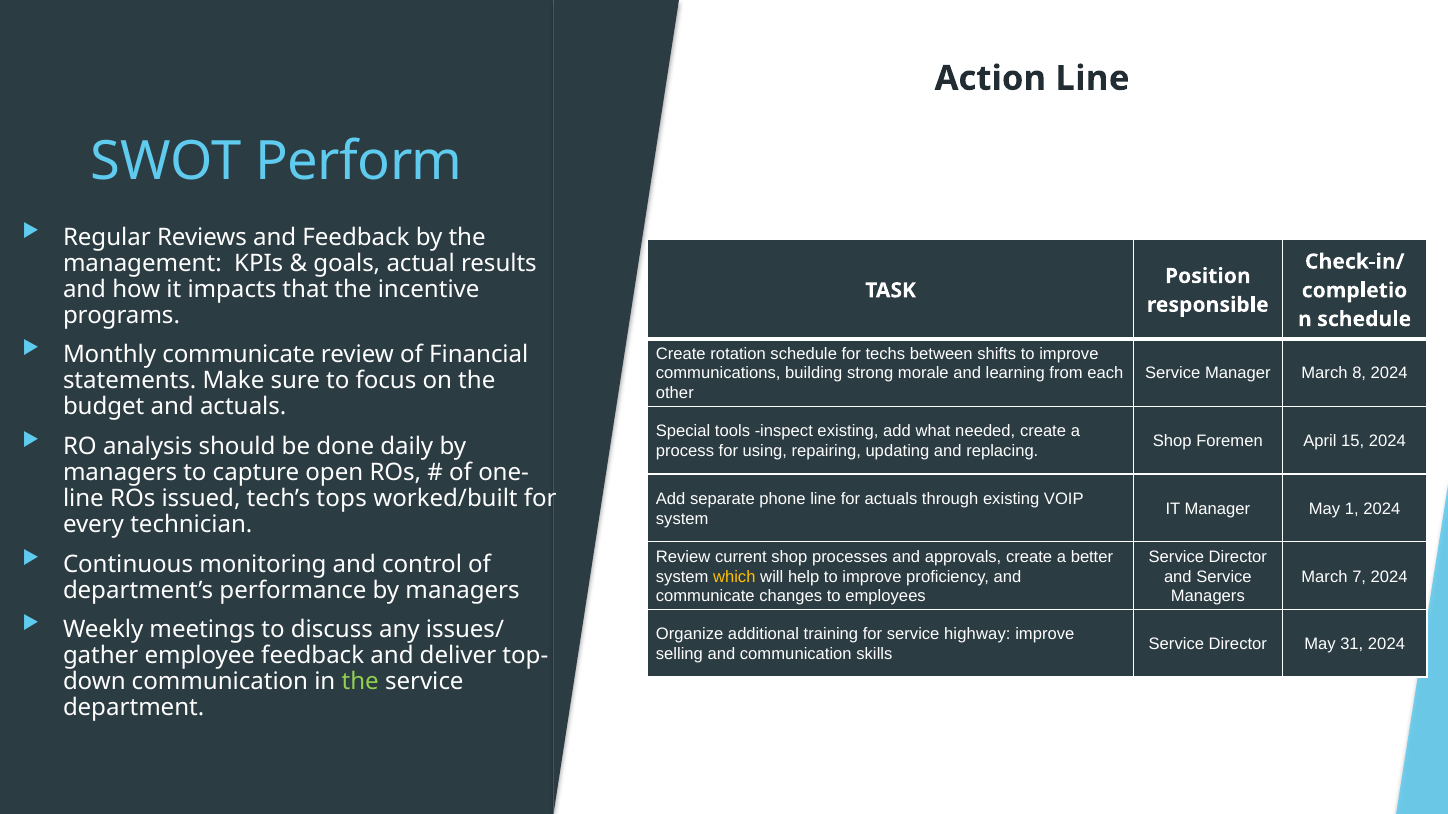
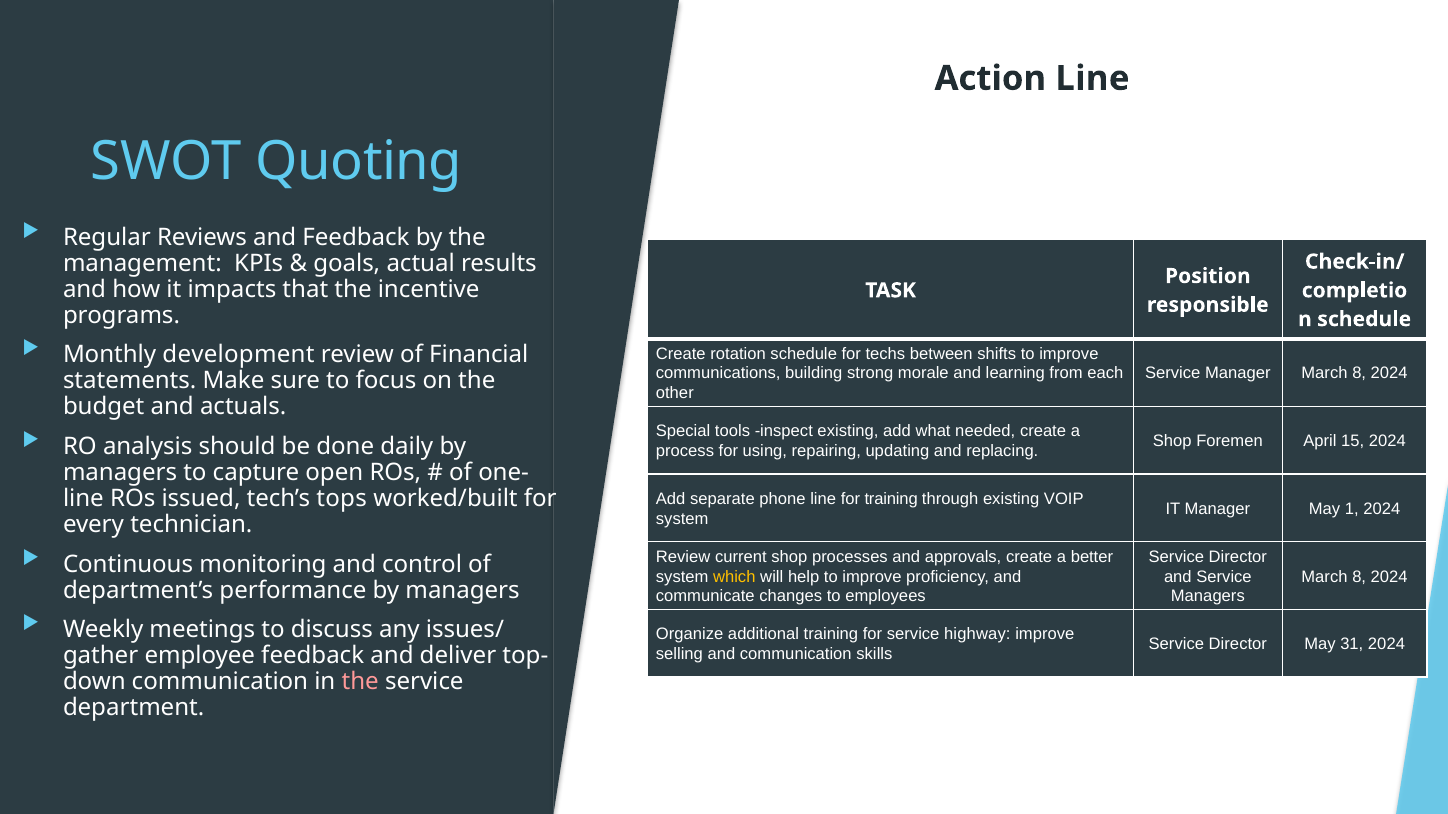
Perform: Perform -> Quoting (359, 162)
Monthly communicate: communicate -> development (238, 355)
for actuals: actuals -> training (891, 499)
7: 7 -> 8 (1359, 577)
the colour: light green -> pink (360, 682)
